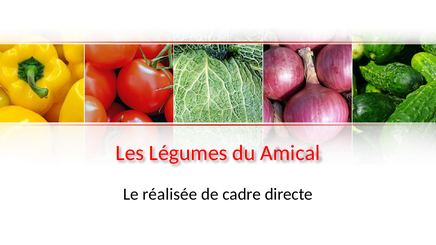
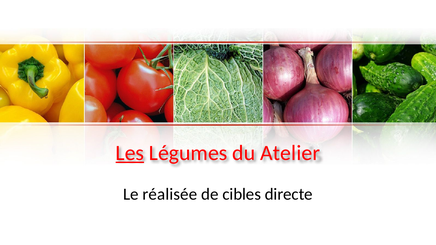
Les underline: none -> present (130, 153)
Amical: Amical -> Atelier (290, 153)
cadre: cadre -> cibles (242, 194)
